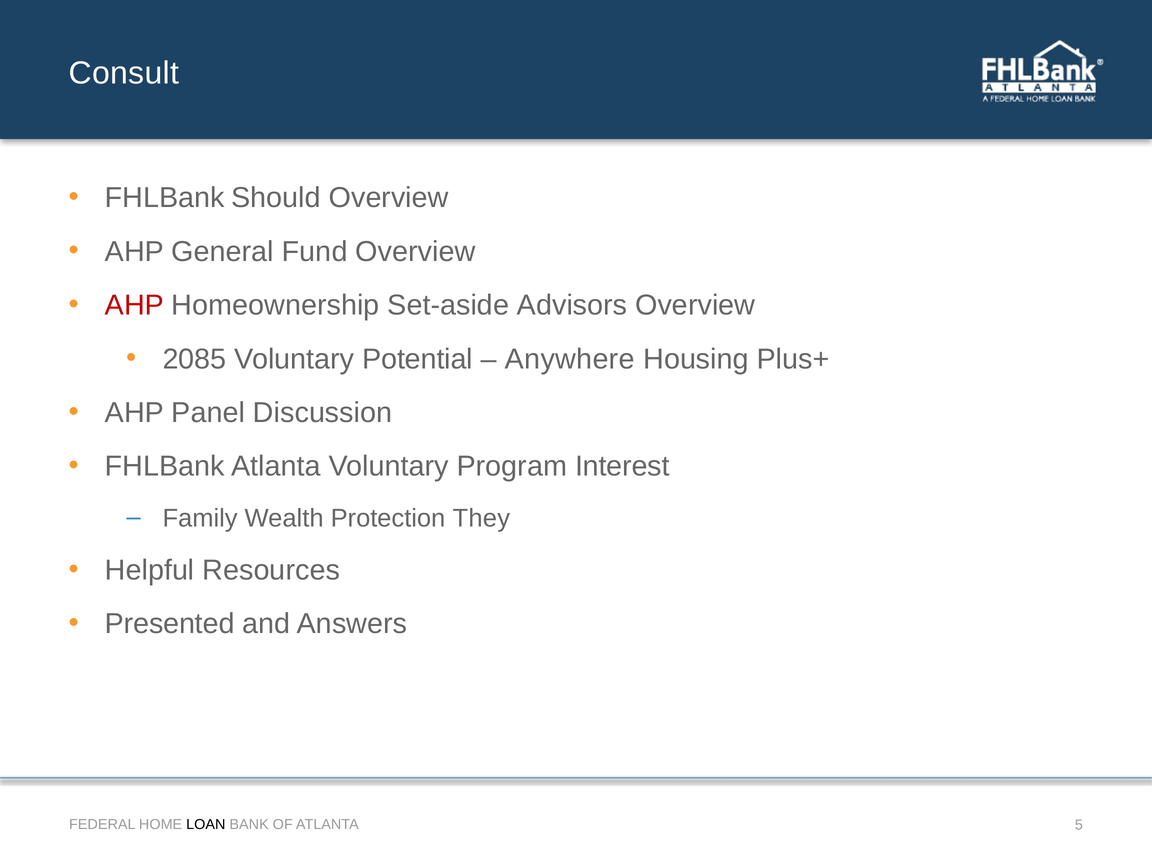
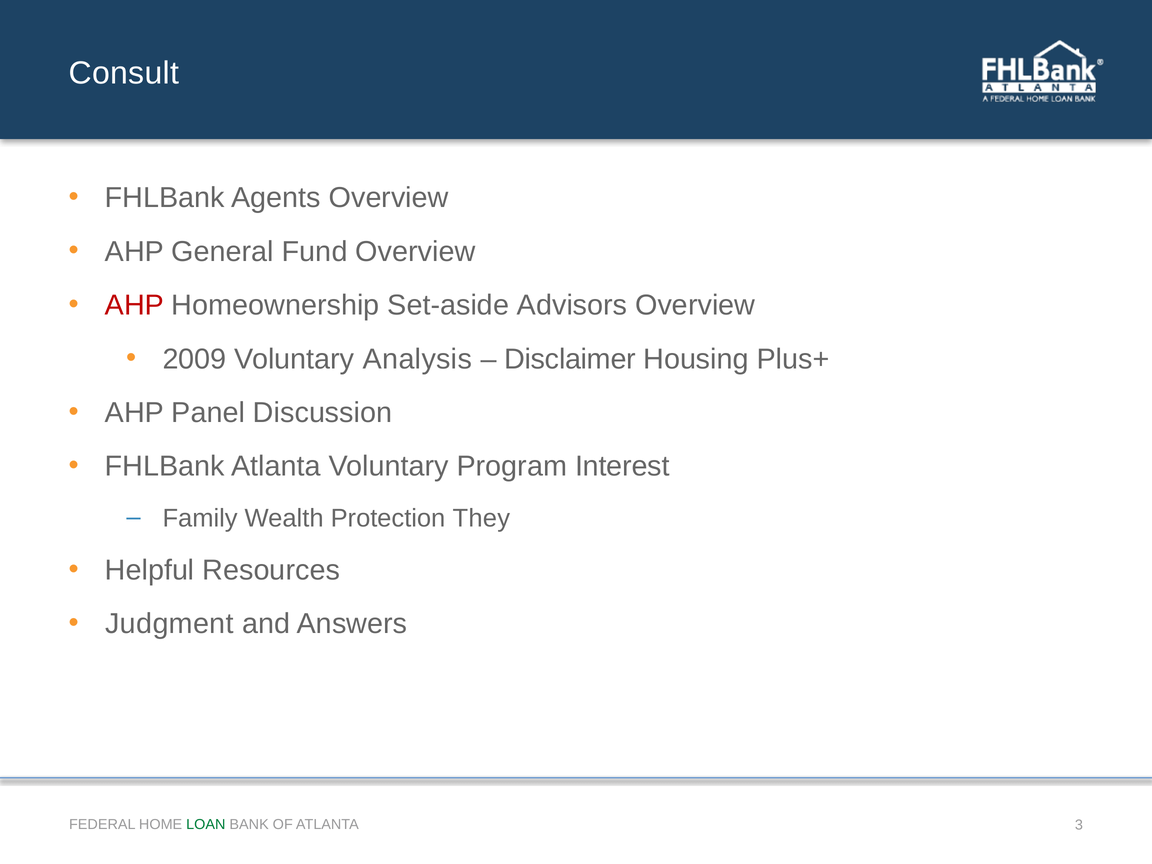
Should: Should -> Agents (276, 198)
2085: 2085 -> 2009 (194, 359)
Potential: Potential -> Analysis (417, 359)
Anywhere: Anywhere -> Disclaimer (570, 359)
Presented: Presented -> Judgment (170, 624)
LOAN colour: black -> green (206, 825)
5: 5 -> 3 (1079, 825)
